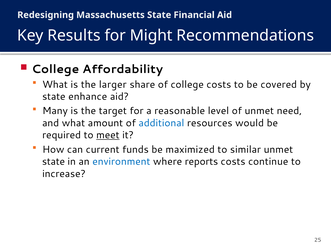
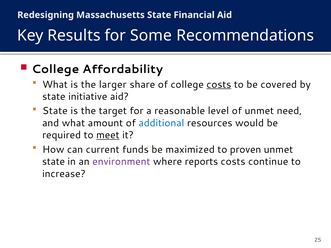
Might: Might -> Some (151, 36)
costs underline: none -> present (219, 85)
enhance: enhance -> initiative (88, 97)
Many: Many -> State (55, 111)
similar: similar -> proven (246, 150)
environment colour: blue -> purple (121, 162)
